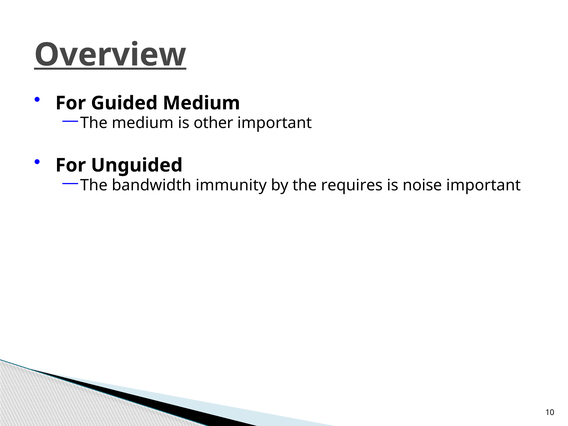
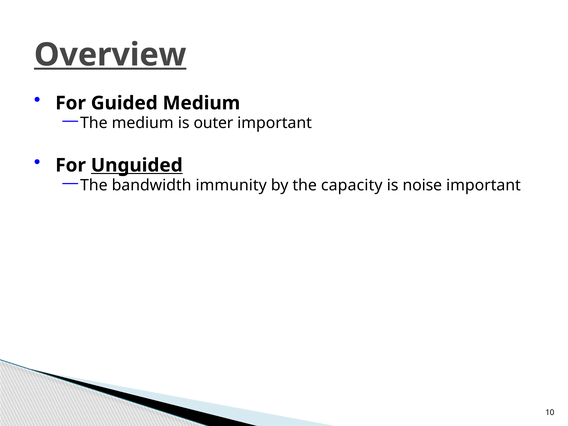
other: other -> outer (213, 123)
Unguided underline: none -> present (137, 165)
requires: requires -> capacity (352, 185)
